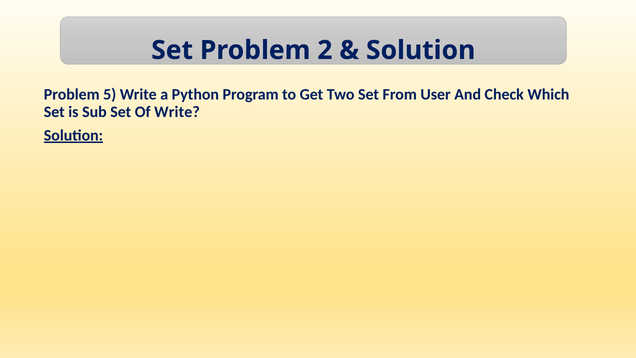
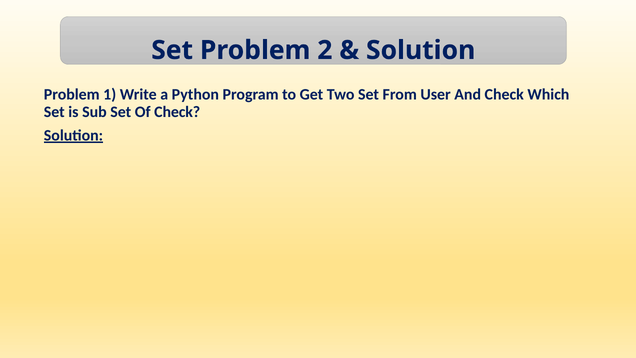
5: 5 -> 1 (110, 95)
Of Write: Write -> Check (177, 112)
